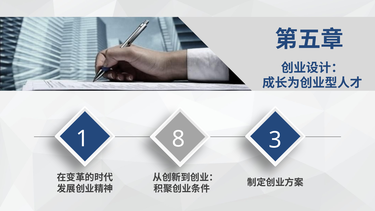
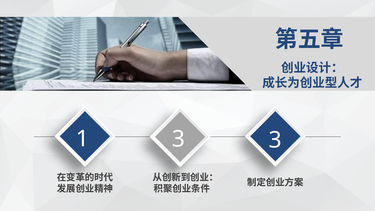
1 8: 8 -> 3 (178, 139)
